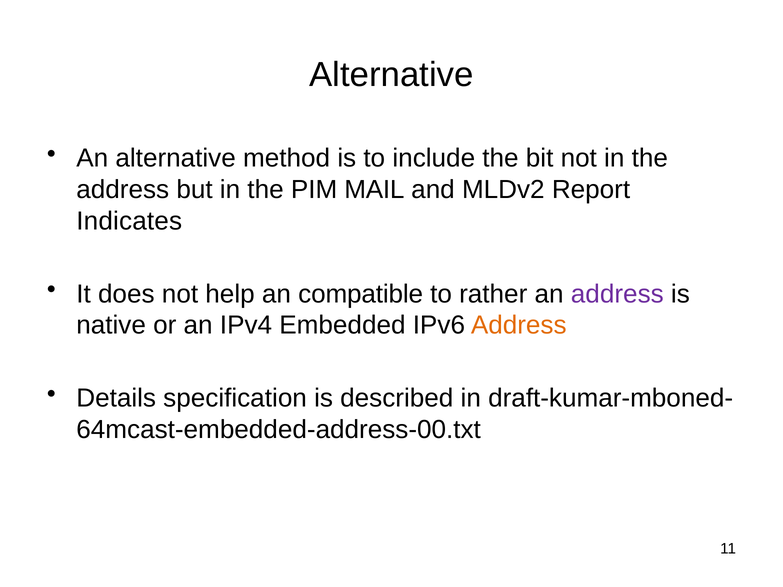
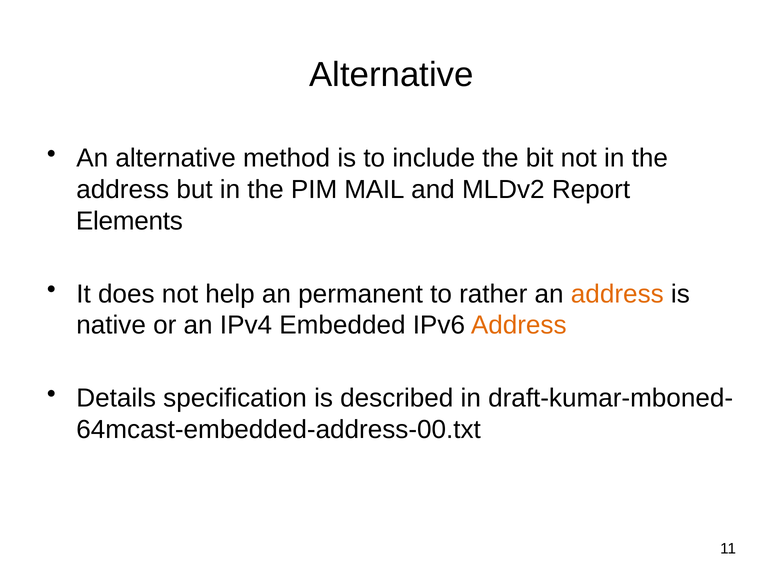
Indicates: Indicates -> Elements (129, 221)
compatible: compatible -> permanent (361, 294)
address colour: purple -> orange (617, 294)
